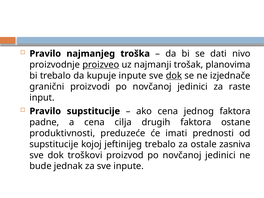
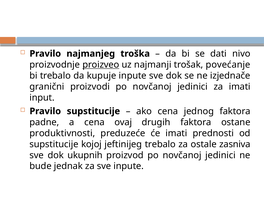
planovima: planovima -> povećanje (228, 65)
dok underline: present -> none (174, 76)
za raste: raste -> imati (240, 87)
cilja: cilja -> ovaj (123, 122)
troškovi: troškovi -> ukupnih (85, 155)
